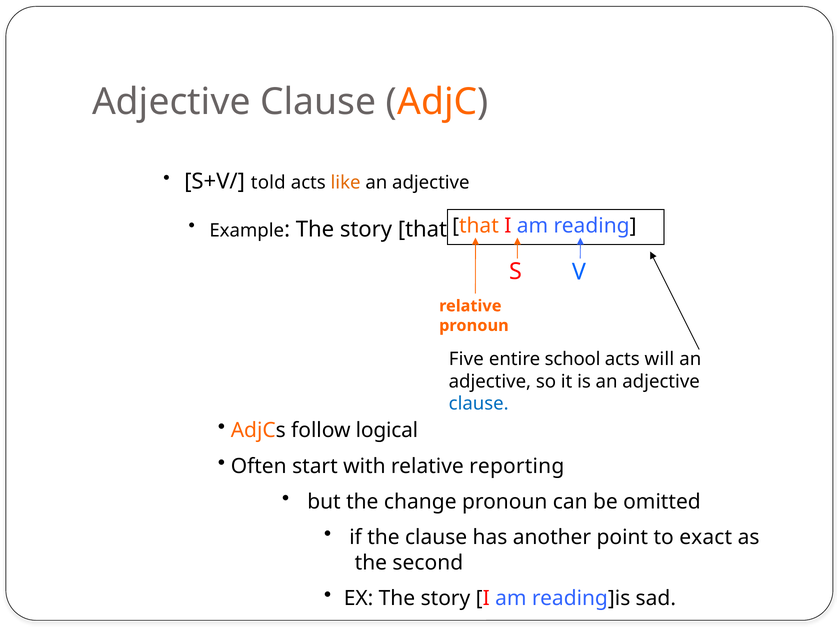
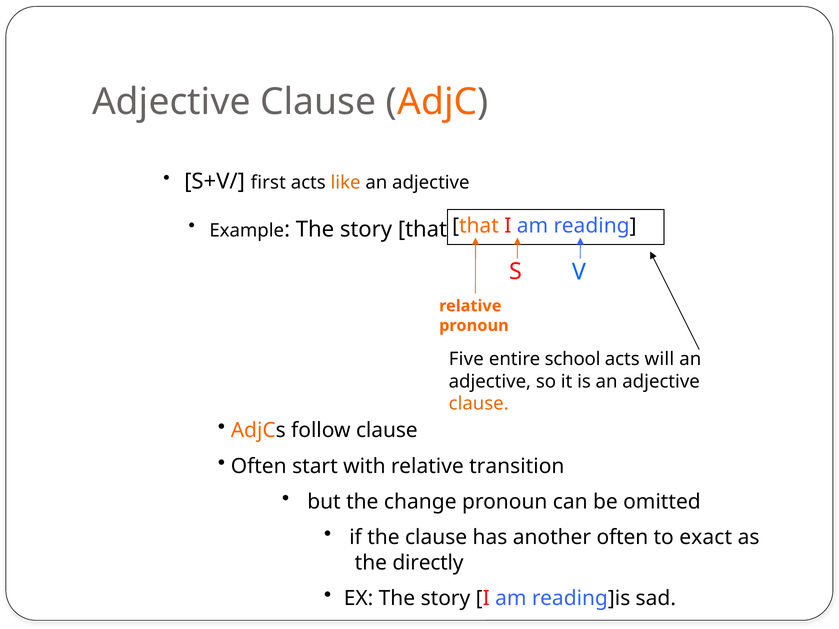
told: told -> first (268, 183)
clause colour: blue -> orange (479, 404)
follow logical: logical -> clause (387, 431)
reporting: reporting -> transition (517, 466)
another point: point -> often (622, 538)
second: second -> directly (428, 563)
